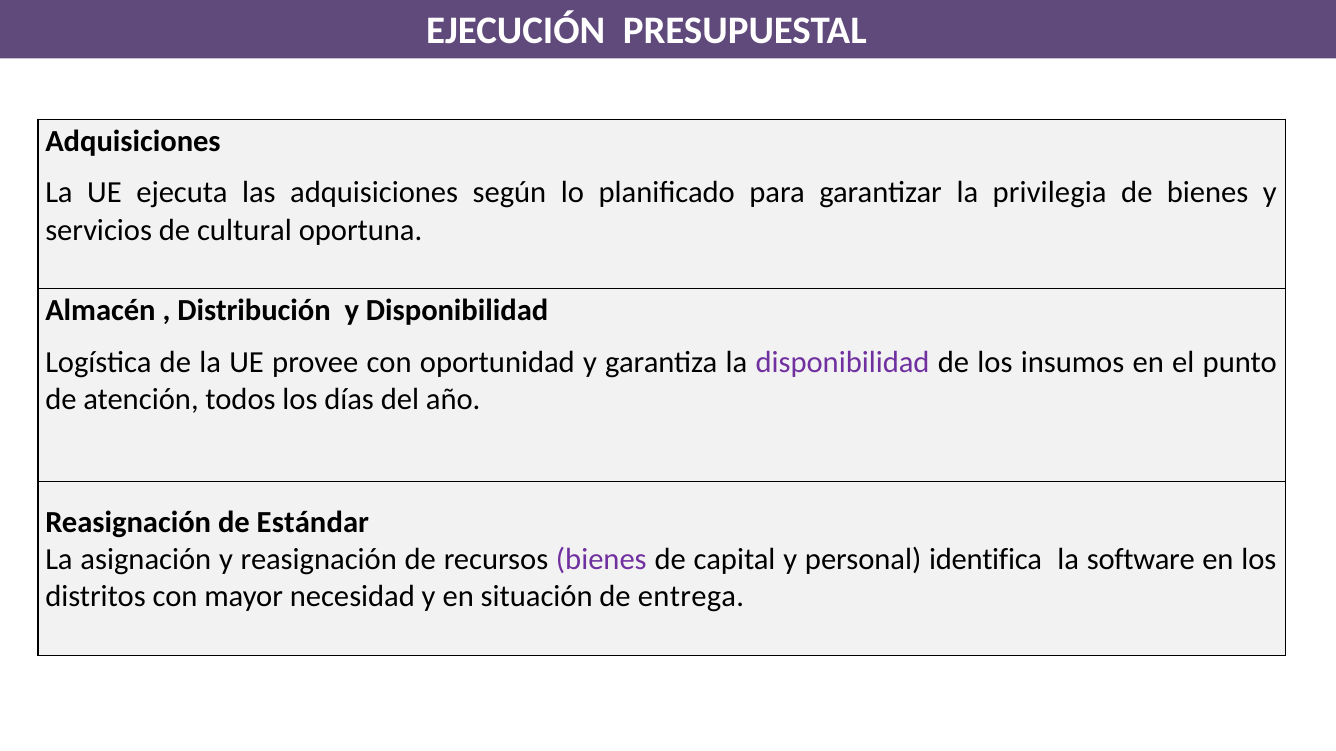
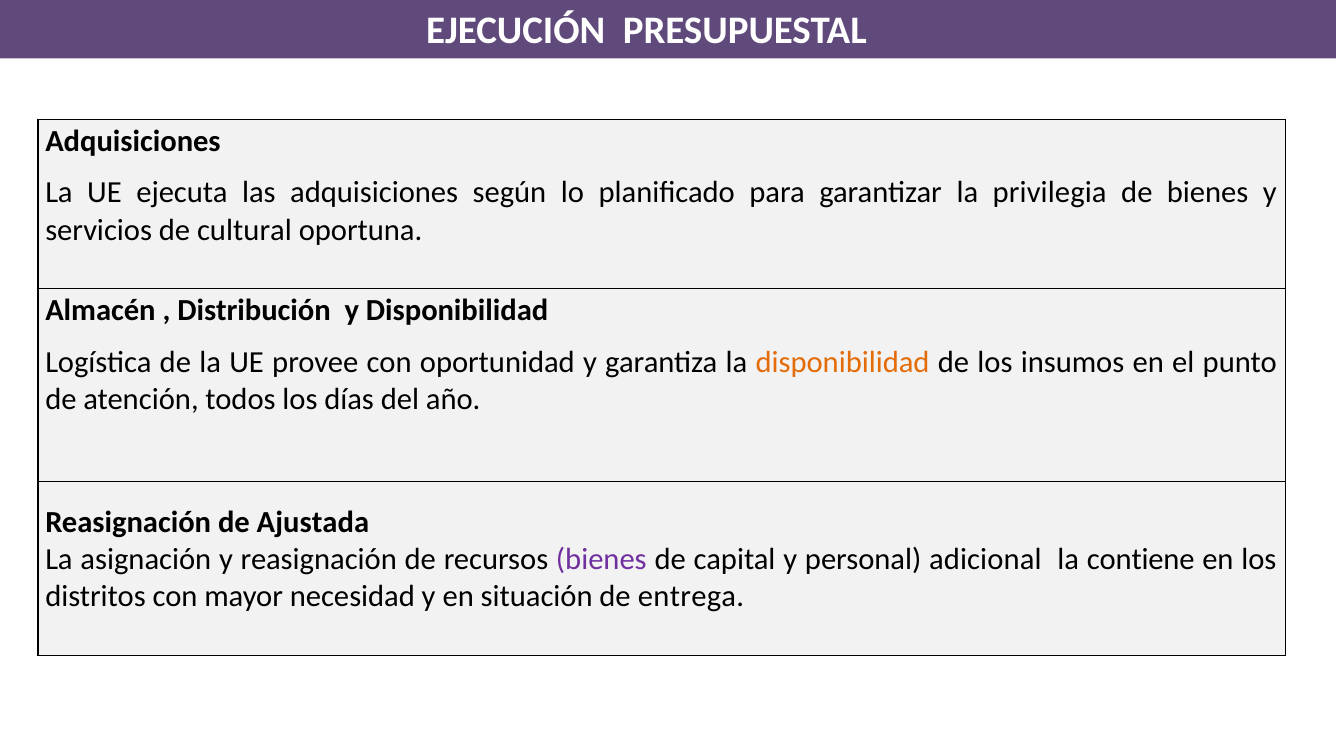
disponibilidad colour: purple -> orange (843, 362)
Estándar: Estándar -> Ajustada (313, 523)
identifica: identifica -> adicional (985, 560)
software: software -> contiene (1141, 560)
